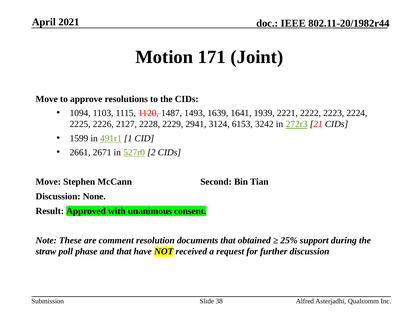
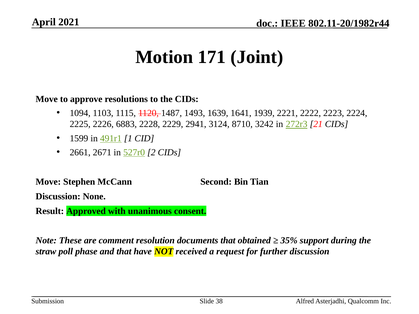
2127: 2127 -> 6883 (126, 124)
6153: 6153 -> 8710 (242, 124)
25%: 25% -> 35% (289, 240)
